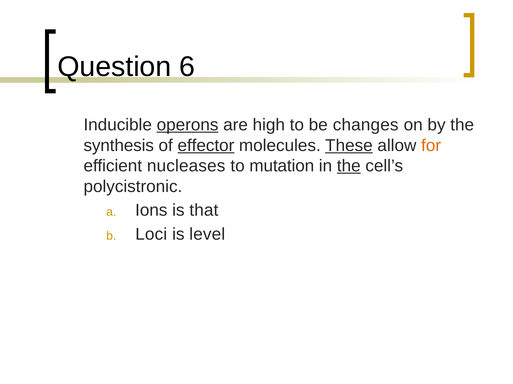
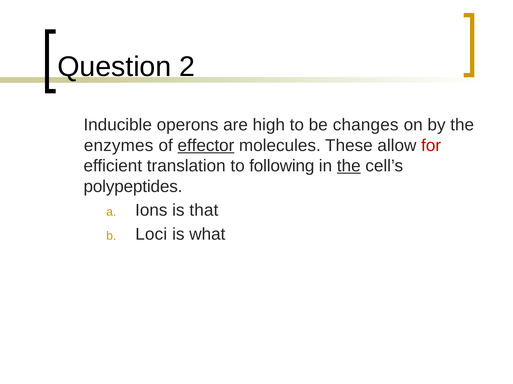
6: 6 -> 2 (187, 67)
operons underline: present -> none (188, 125)
synthesis: synthesis -> enzymes (119, 146)
These underline: present -> none (349, 146)
for colour: orange -> red (431, 146)
nucleases: nucleases -> translation (186, 166)
mutation: mutation -> following (282, 166)
polycistronic: polycistronic -> polypeptides (133, 187)
level: level -> what (207, 235)
